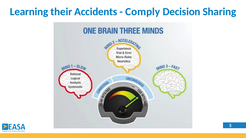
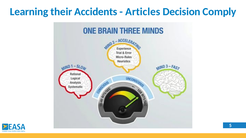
Comply: Comply -> Articles (143, 12)
Sharing: Sharing -> Comply (219, 12)
